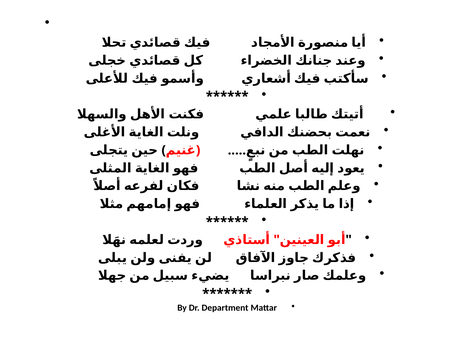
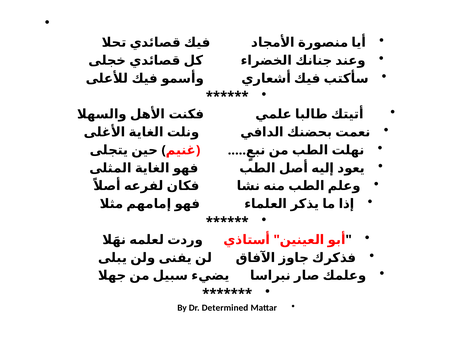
Department: Department -> Determined (225, 308)
